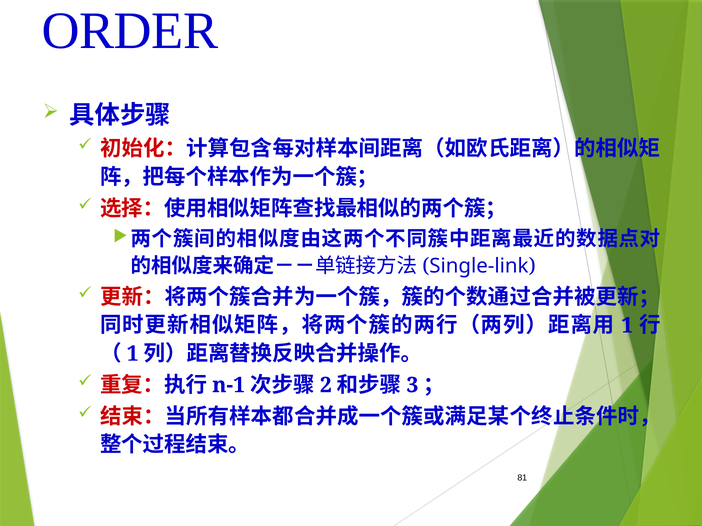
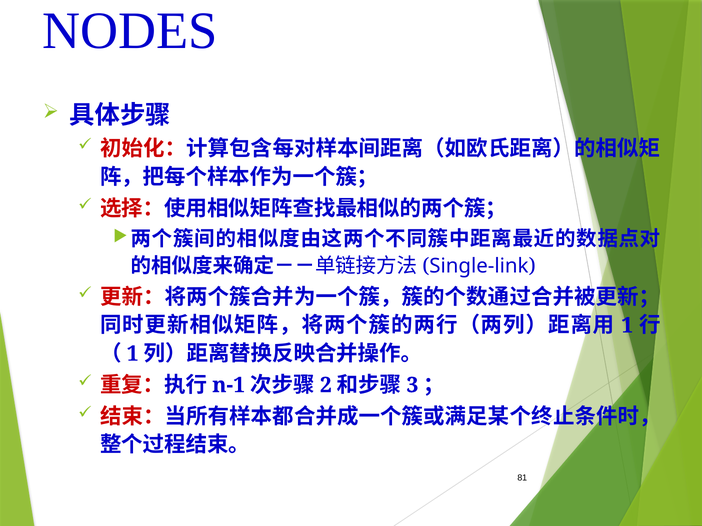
ORDER: ORDER -> NODES (130, 31)
